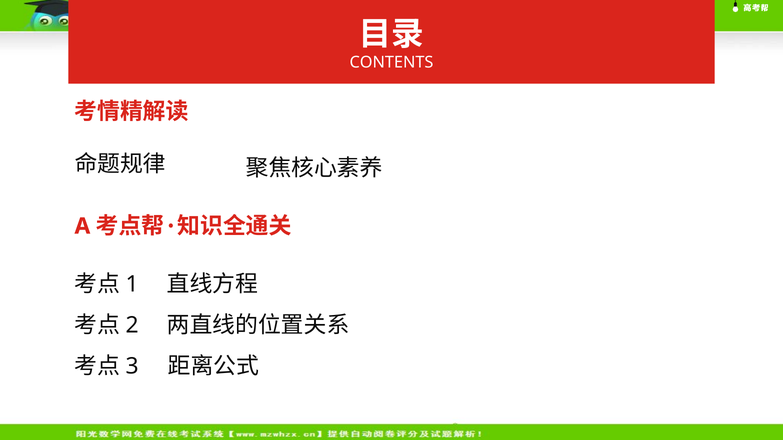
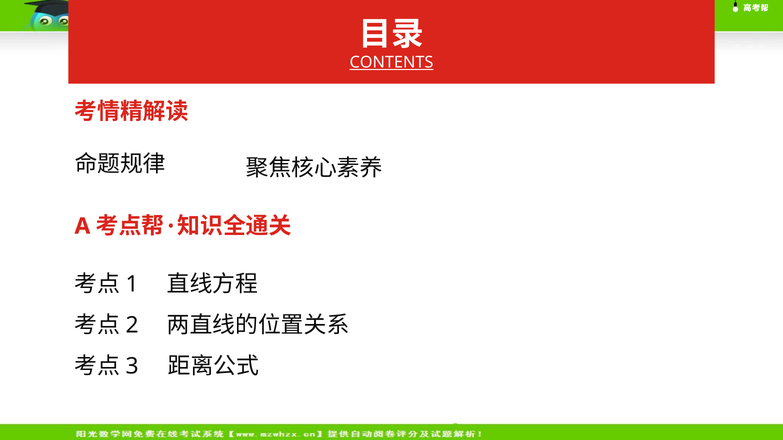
CONTENTS underline: none -> present (391, 63)
